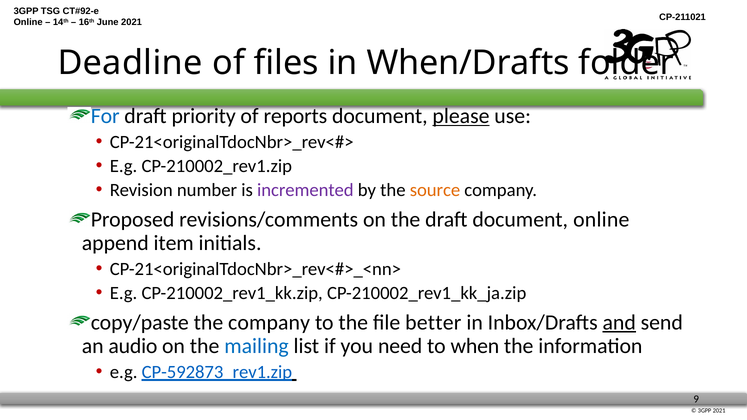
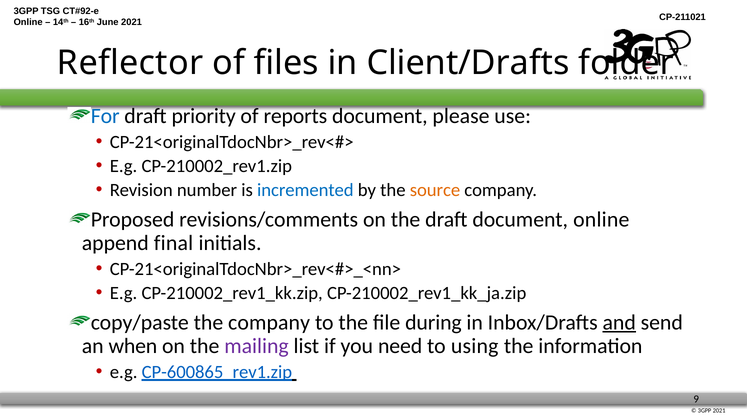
Deadline: Deadline -> Reflector (130, 63)
When/Drafts: When/Drafts -> Client/Drafts (468, 63)
please underline: present -> none (461, 116)
incremented colour: purple -> blue (305, 190)
item: item -> final (173, 243)
better: better -> during (433, 323)
audio: audio -> when (133, 346)
mailing colour: blue -> purple (257, 346)
when: when -> using (475, 346)
CP-592873_rev1.zip: CP-592873_rev1.zip -> CP-600865_rev1.zip (217, 372)
